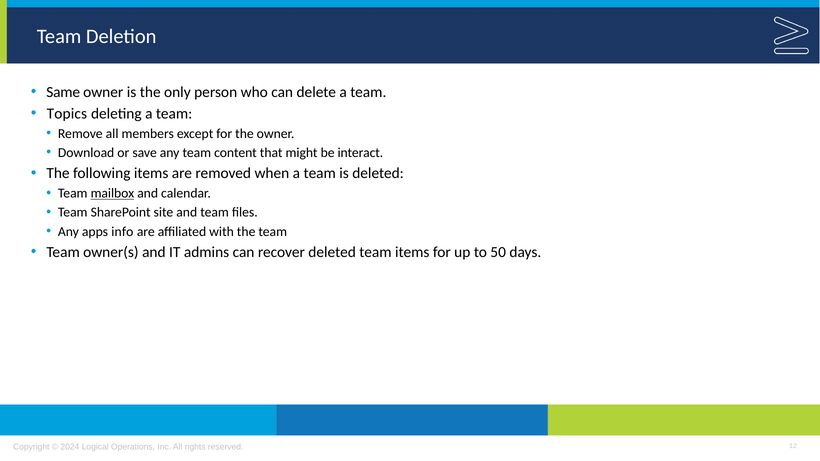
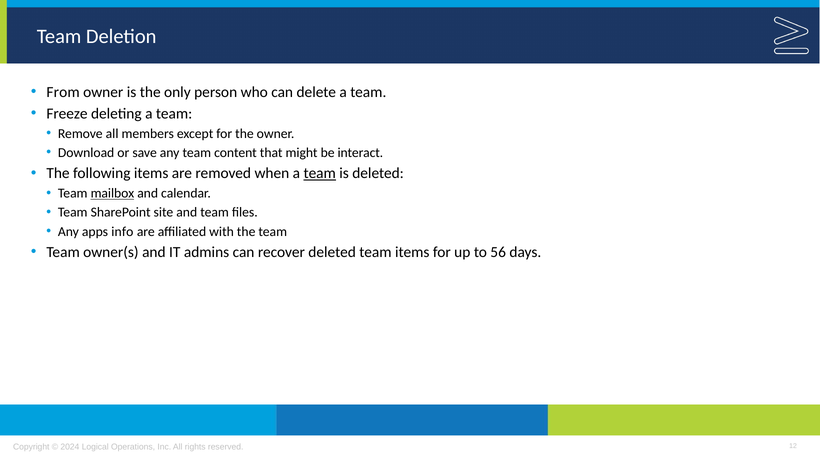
Same: Same -> From (63, 92)
Topics: Topics -> Freeze (67, 114)
team underline: none -> present (320, 173)
50: 50 -> 56 (498, 252)
